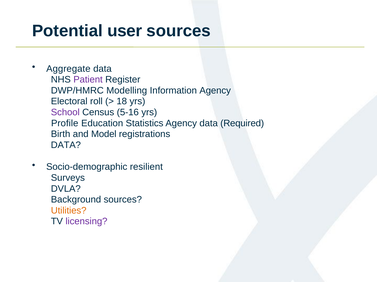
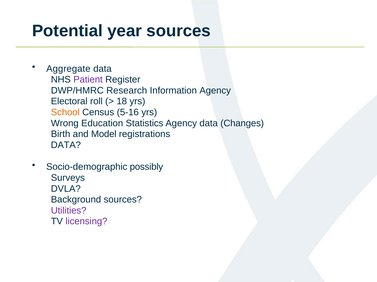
user: user -> year (125, 31)
Modelling: Modelling -> Research (127, 91)
School colour: purple -> orange (65, 113)
Profile: Profile -> Wrong (65, 124)
Required: Required -> Changes (242, 124)
resilient: resilient -> possibly (146, 167)
Utilities colour: orange -> purple (69, 211)
